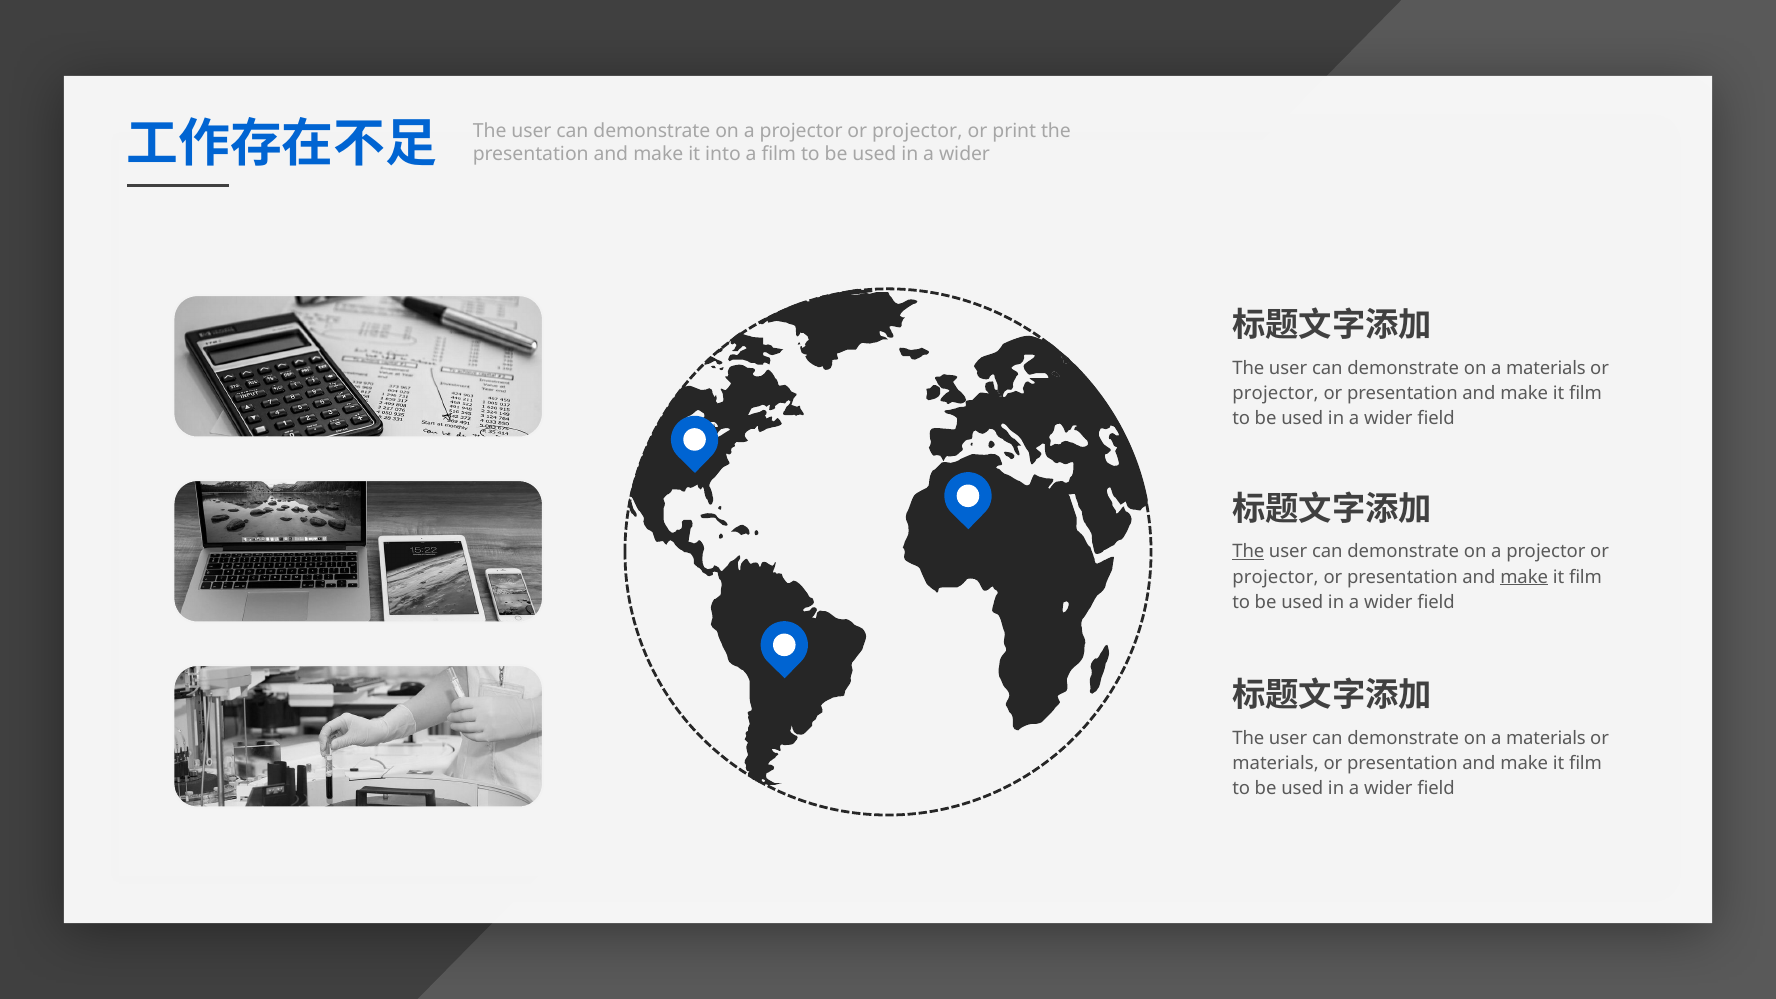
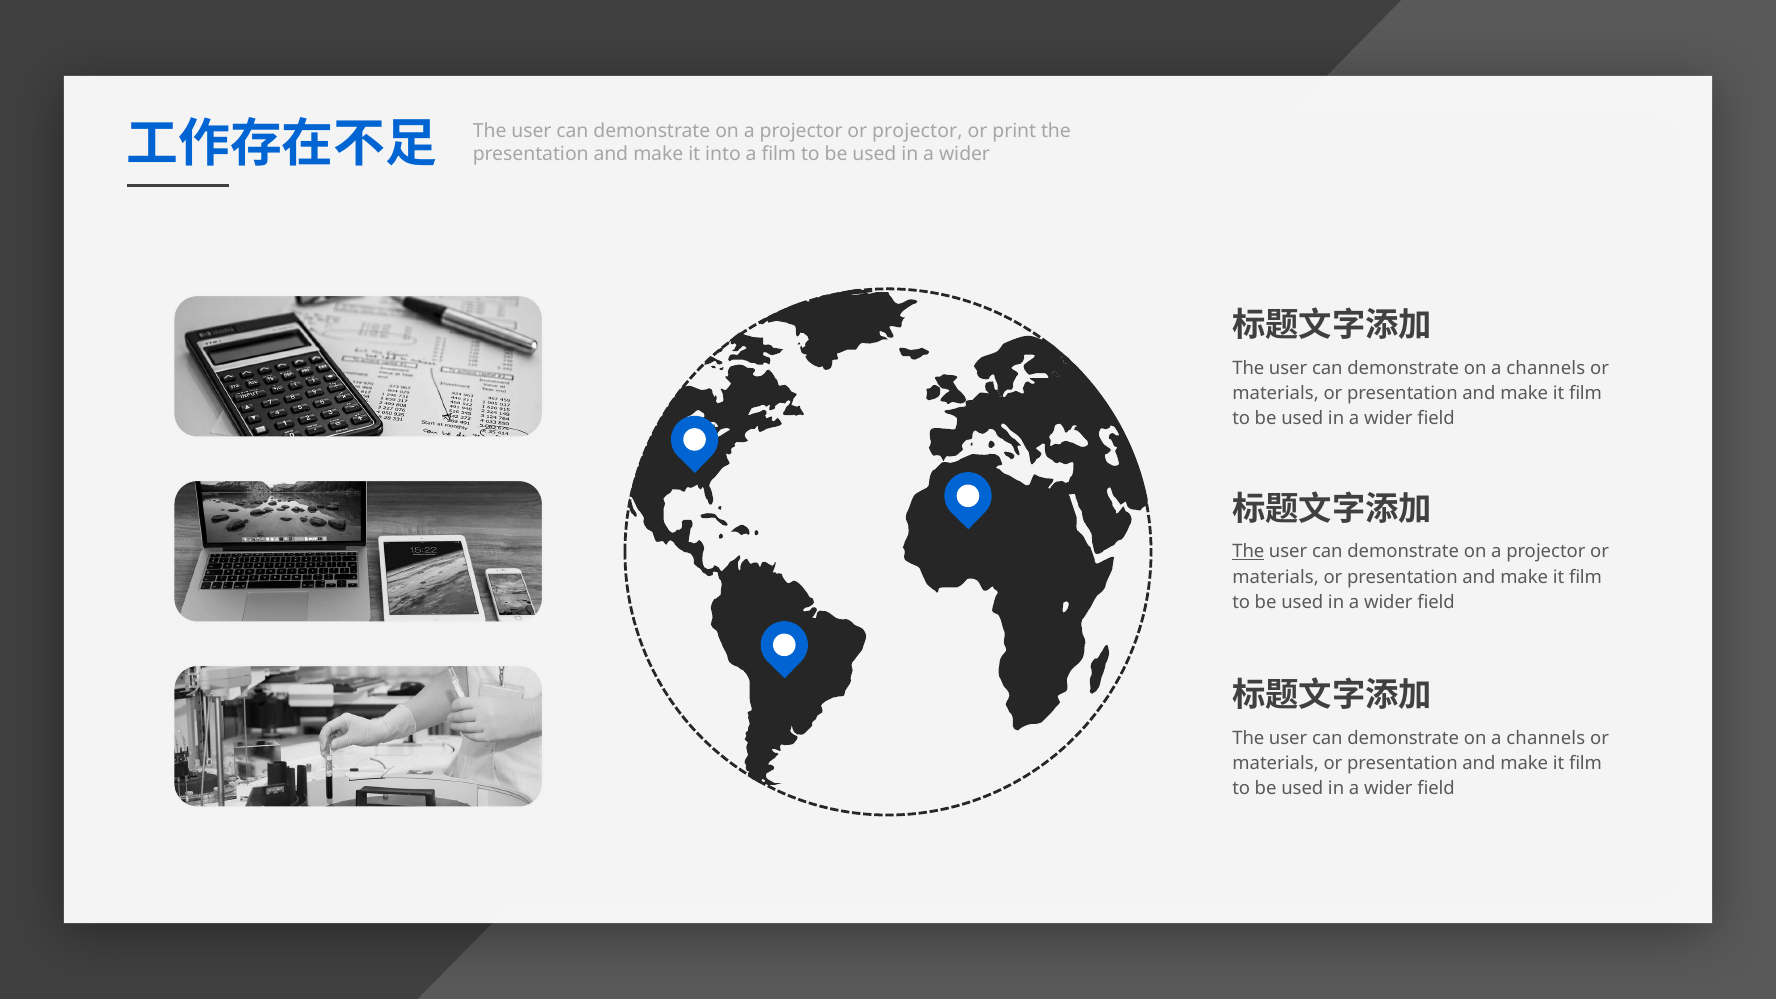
materials: materials -> channels (1546, 368)
projector: projector -> materials (1276, 393)
projector: projector -> materials (1276, 577)
make underline: present -> none (1524, 577)
materials: materials -> channels (1546, 738)
